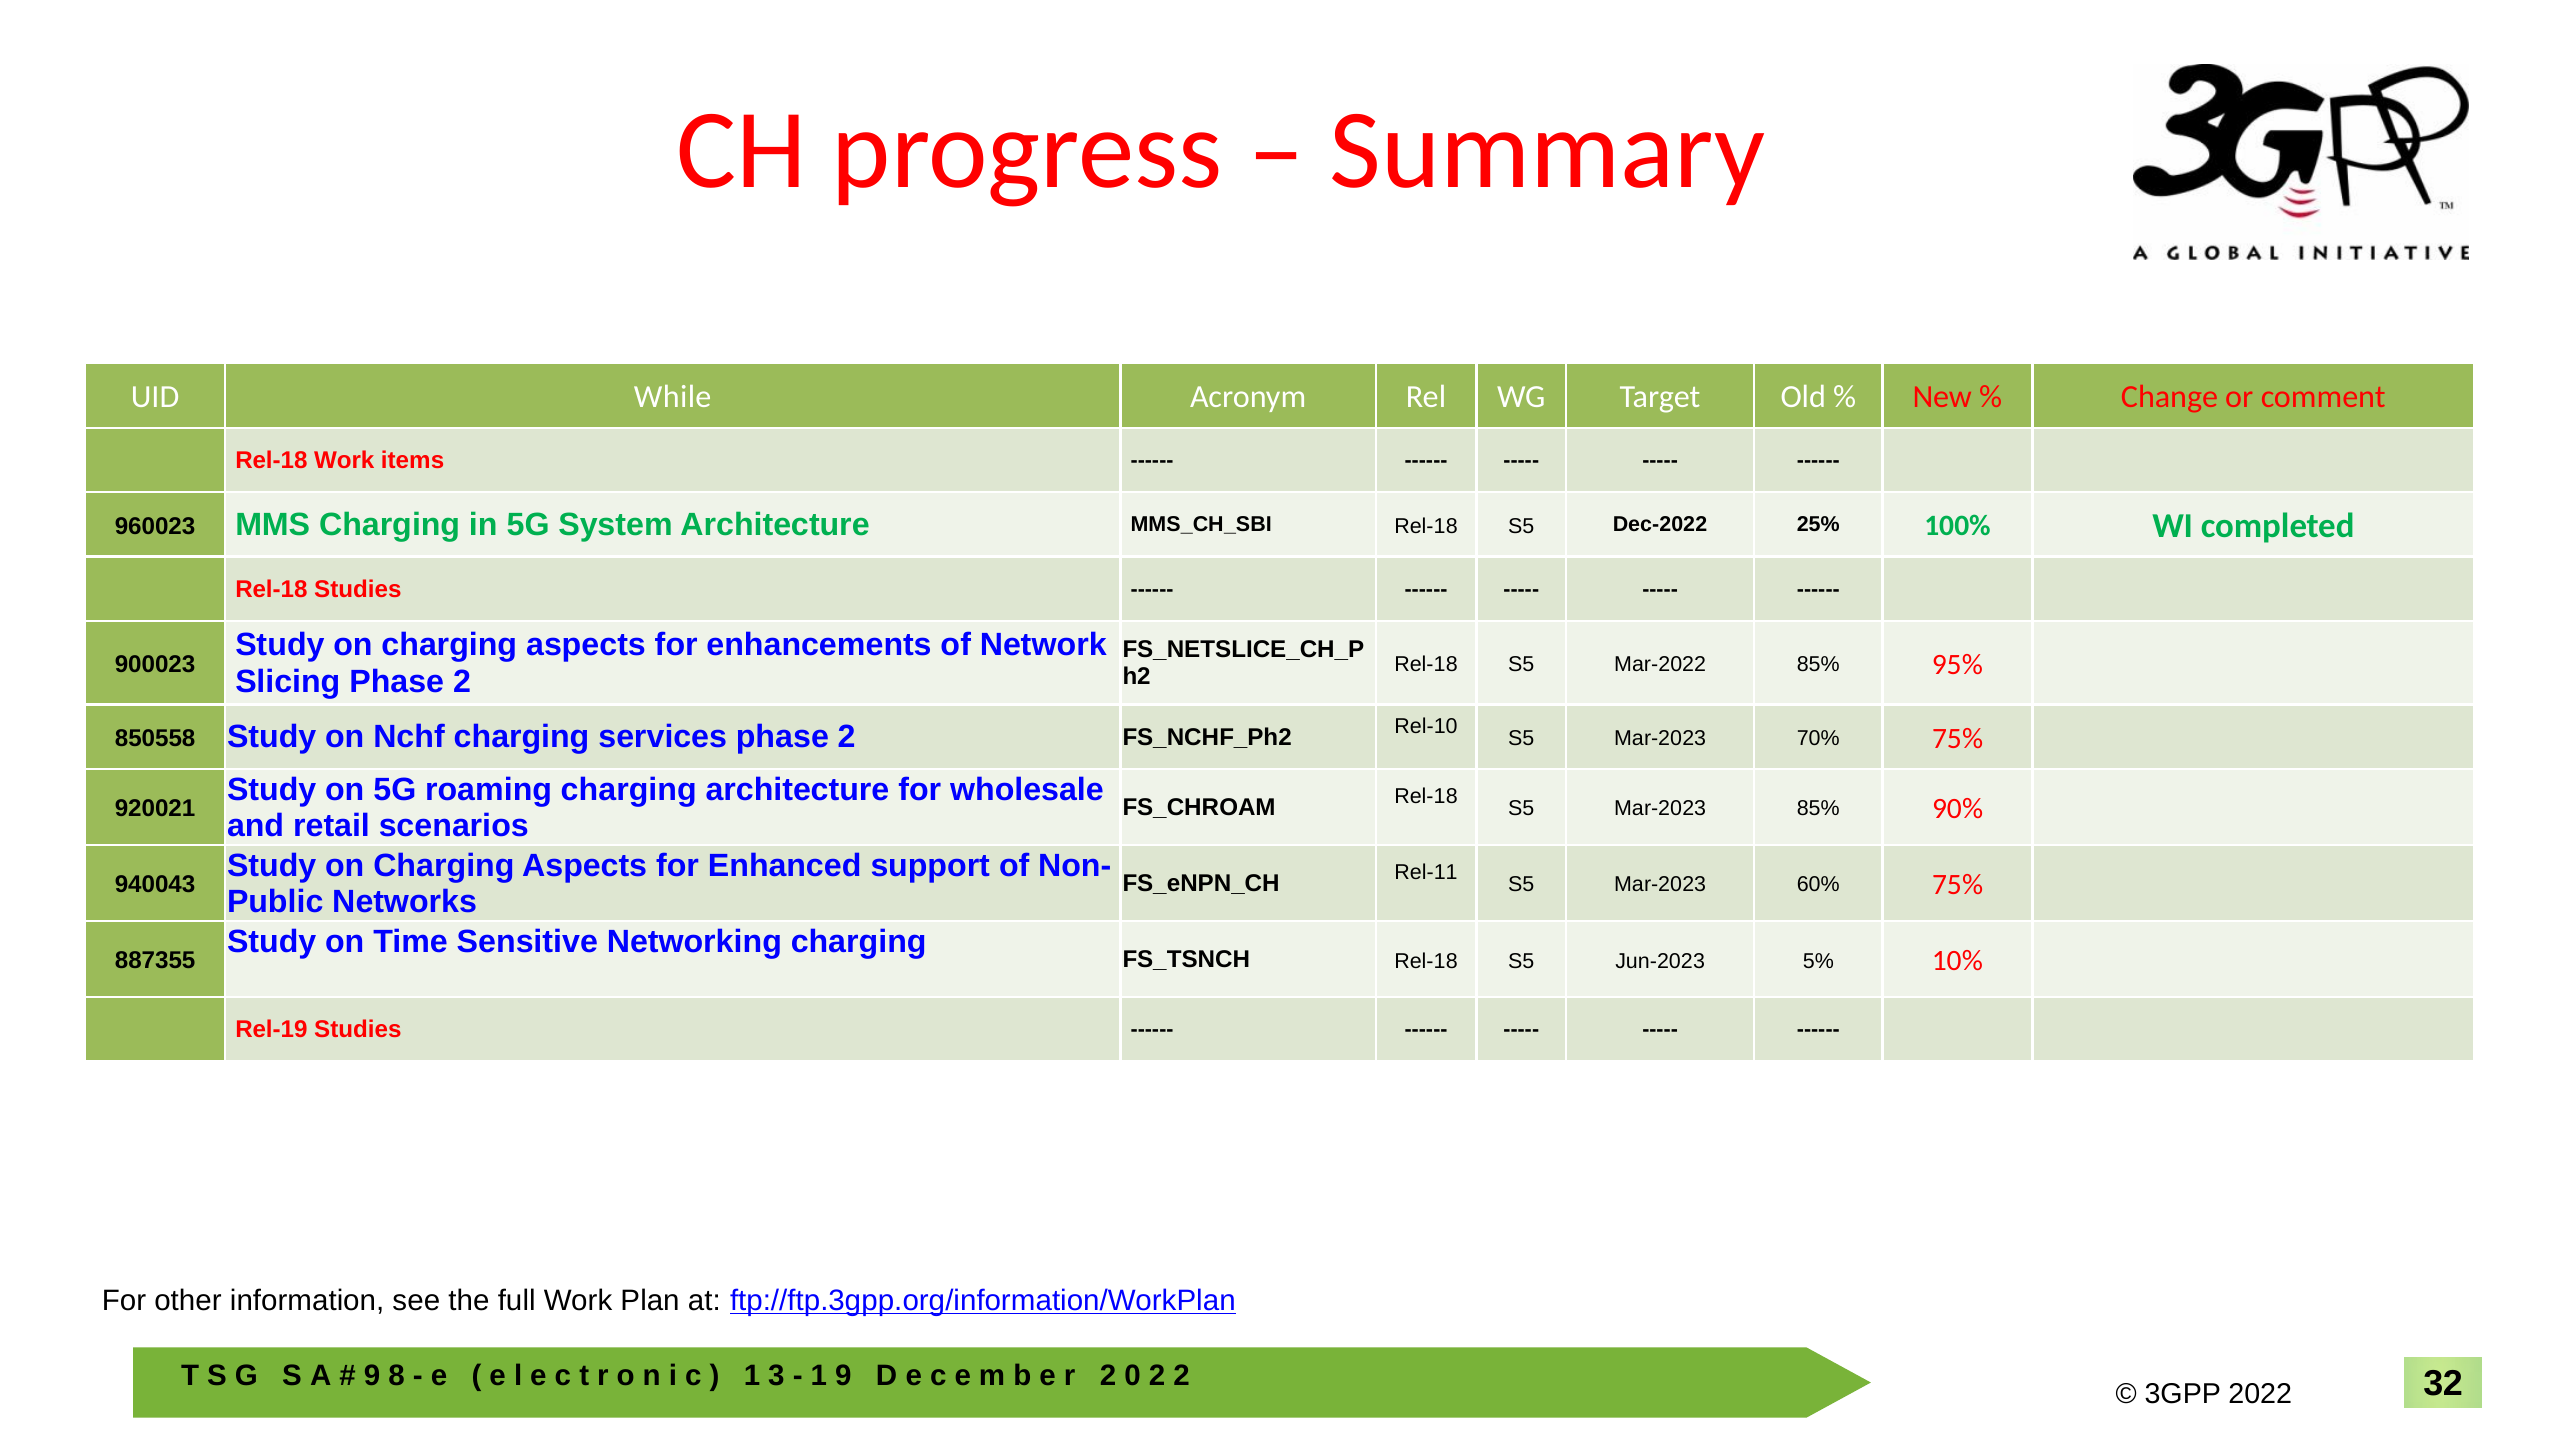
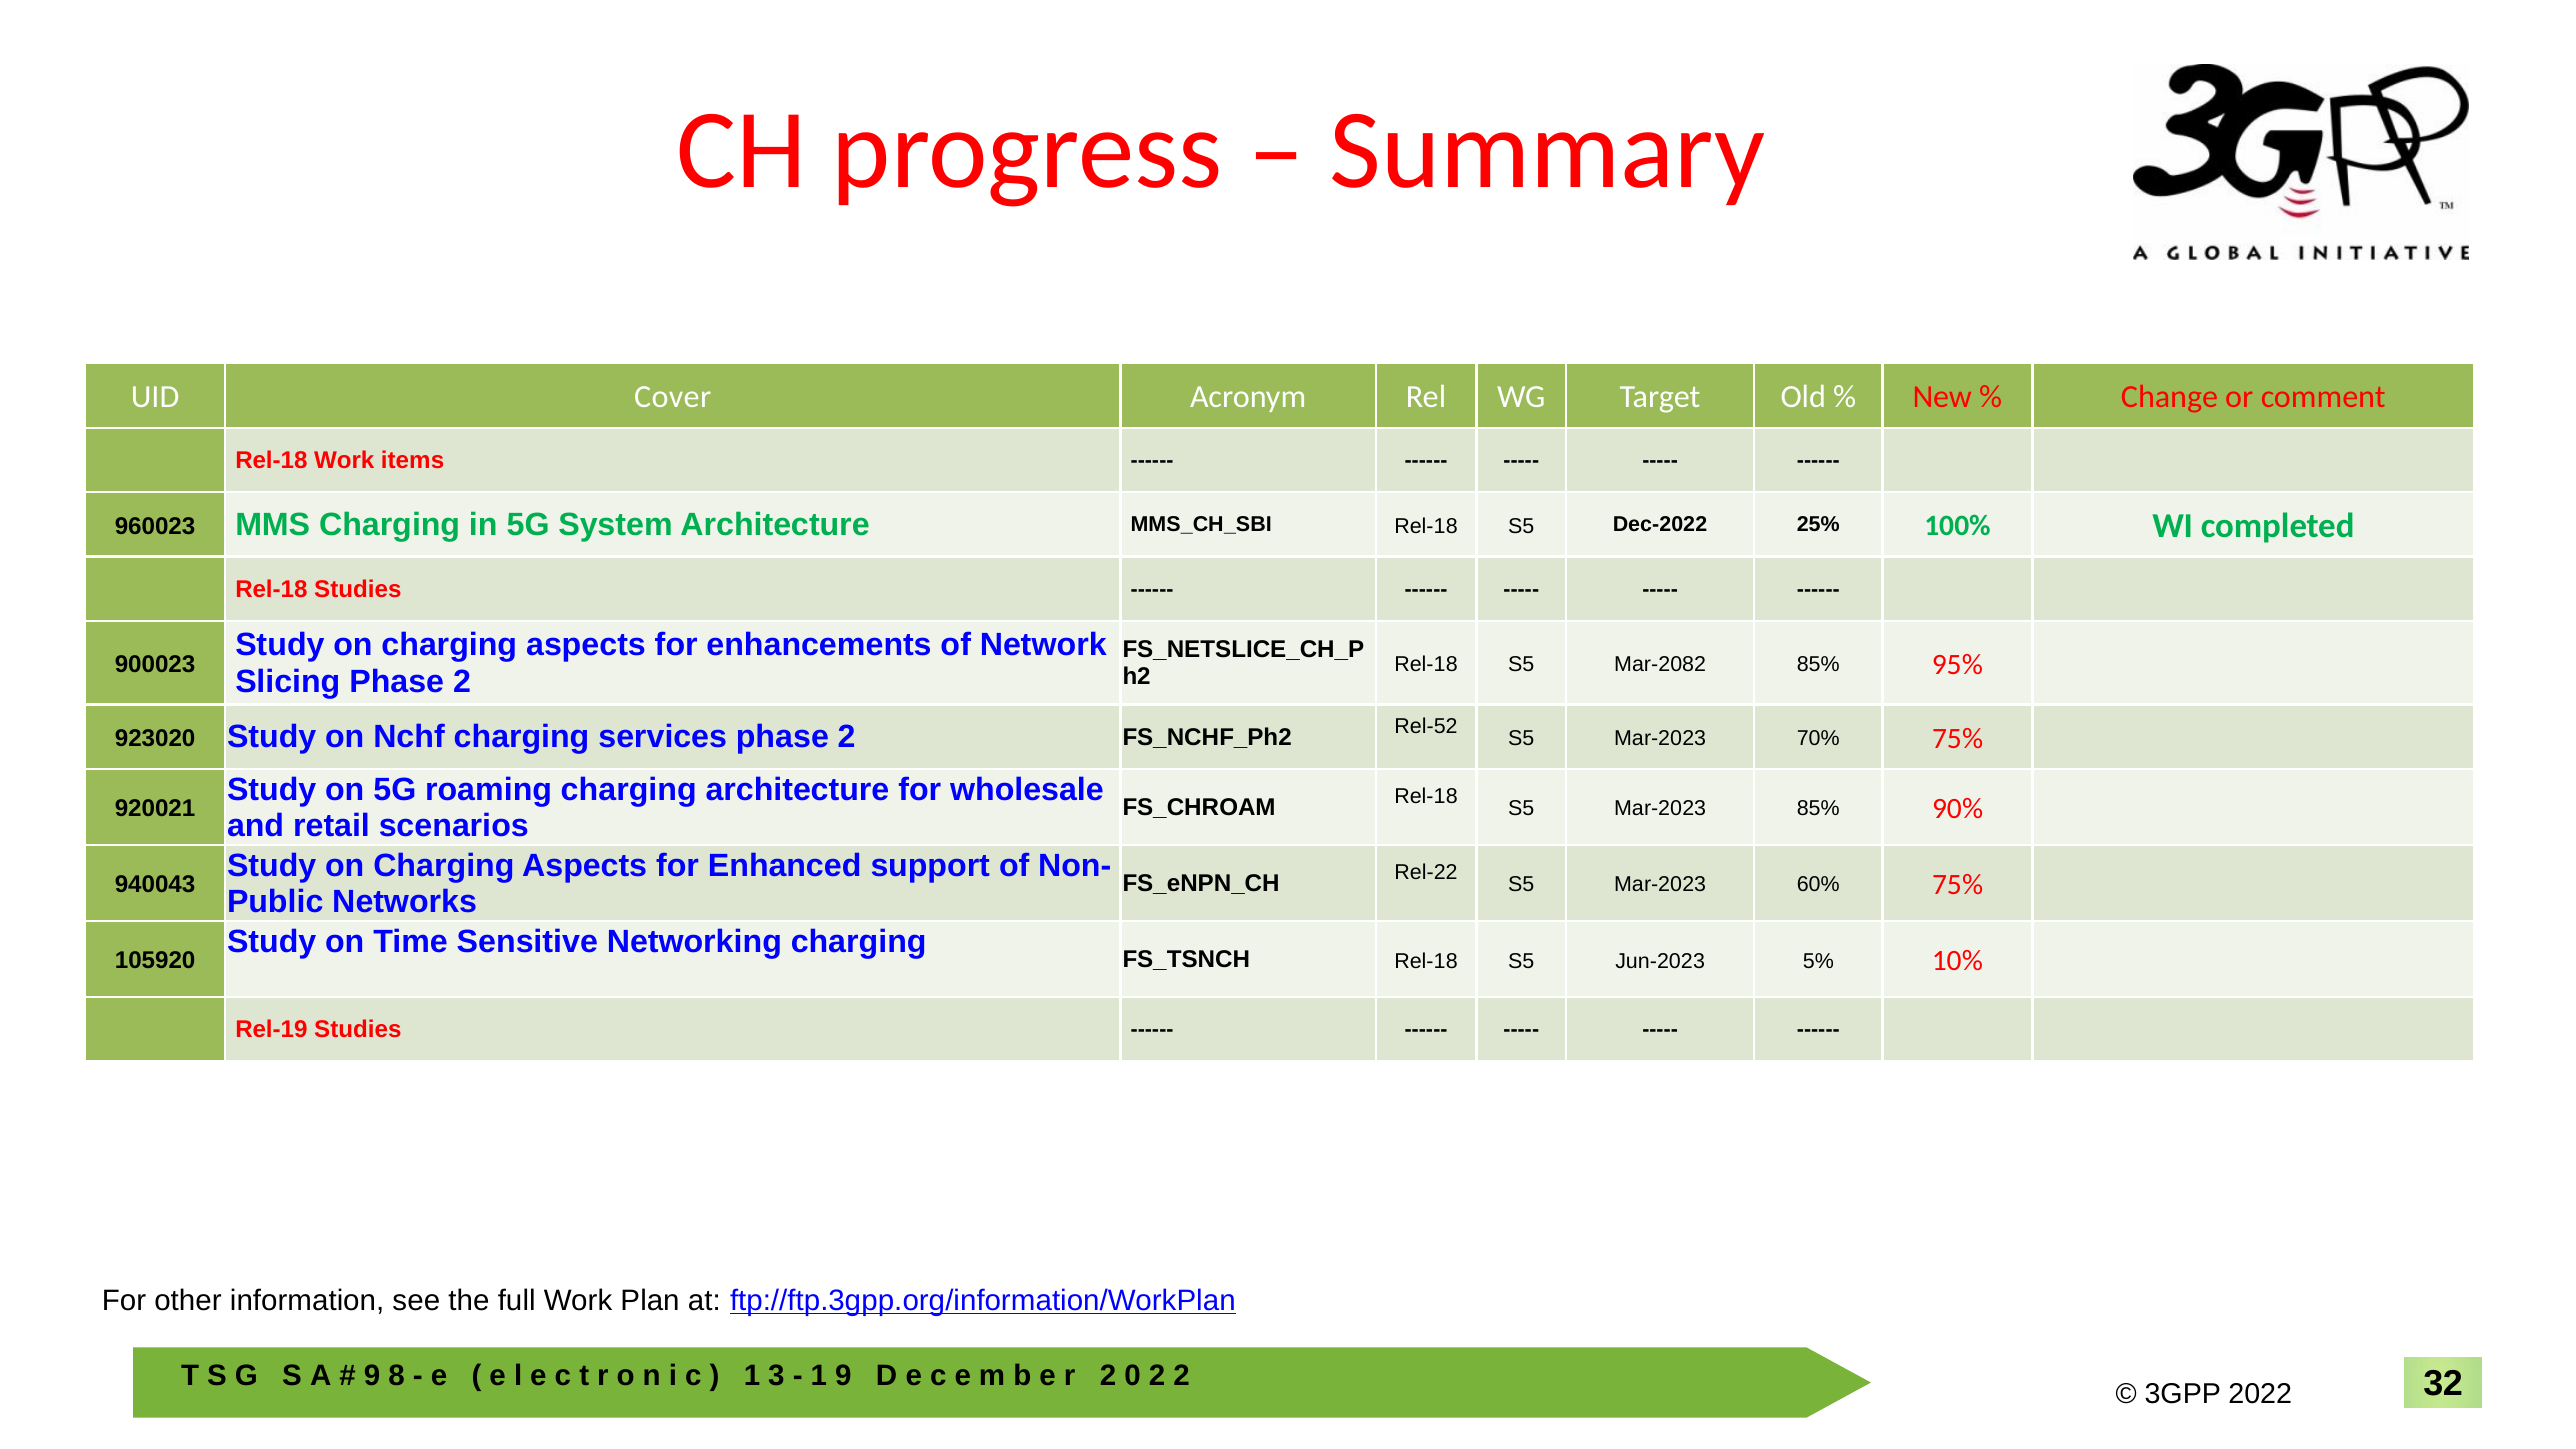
While: While -> Cover (673, 397)
Mar-2022: Mar-2022 -> Mar-2082 (1660, 664)
850558: 850558 -> 923020 (155, 738)
Rel-10: Rel-10 -> Rel-52 (1426, 726)
Rel-11: Rel-11 -> Rel-22 (1426, 873)
887355: 887355 -> 105920 (155, 961)
